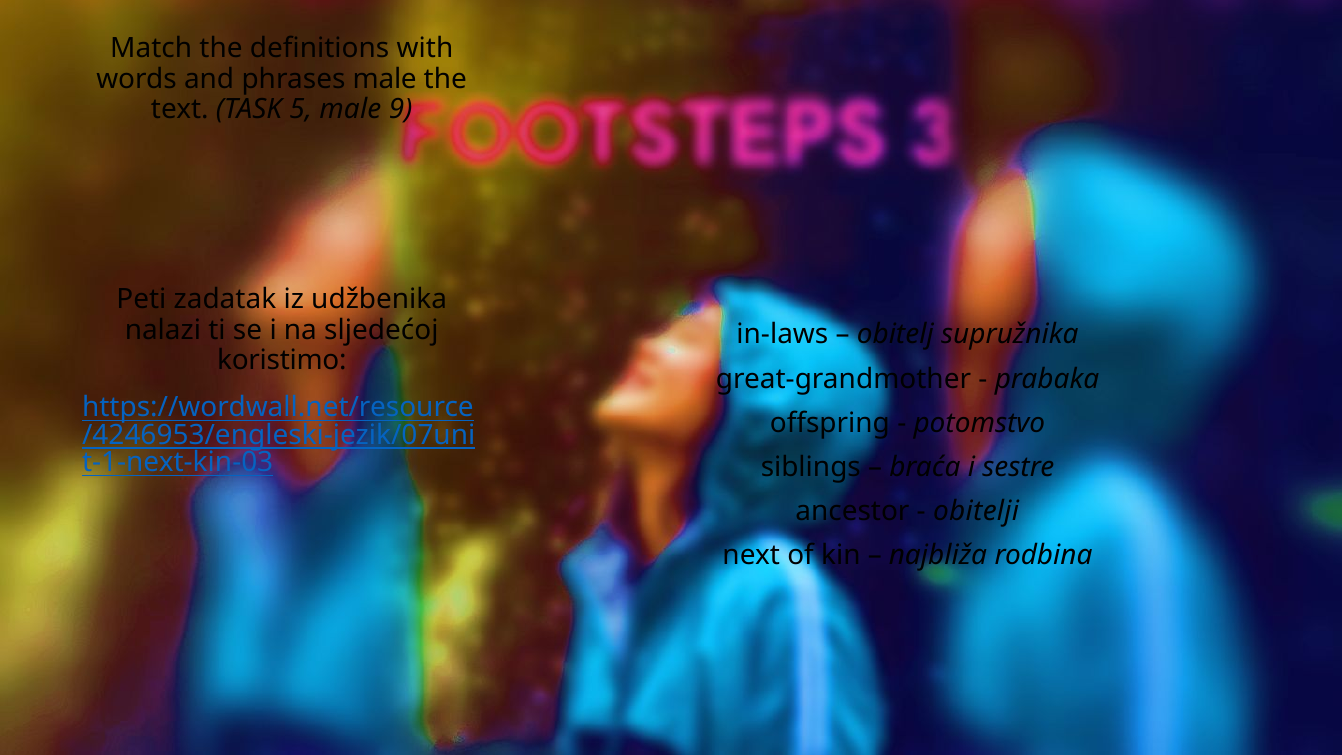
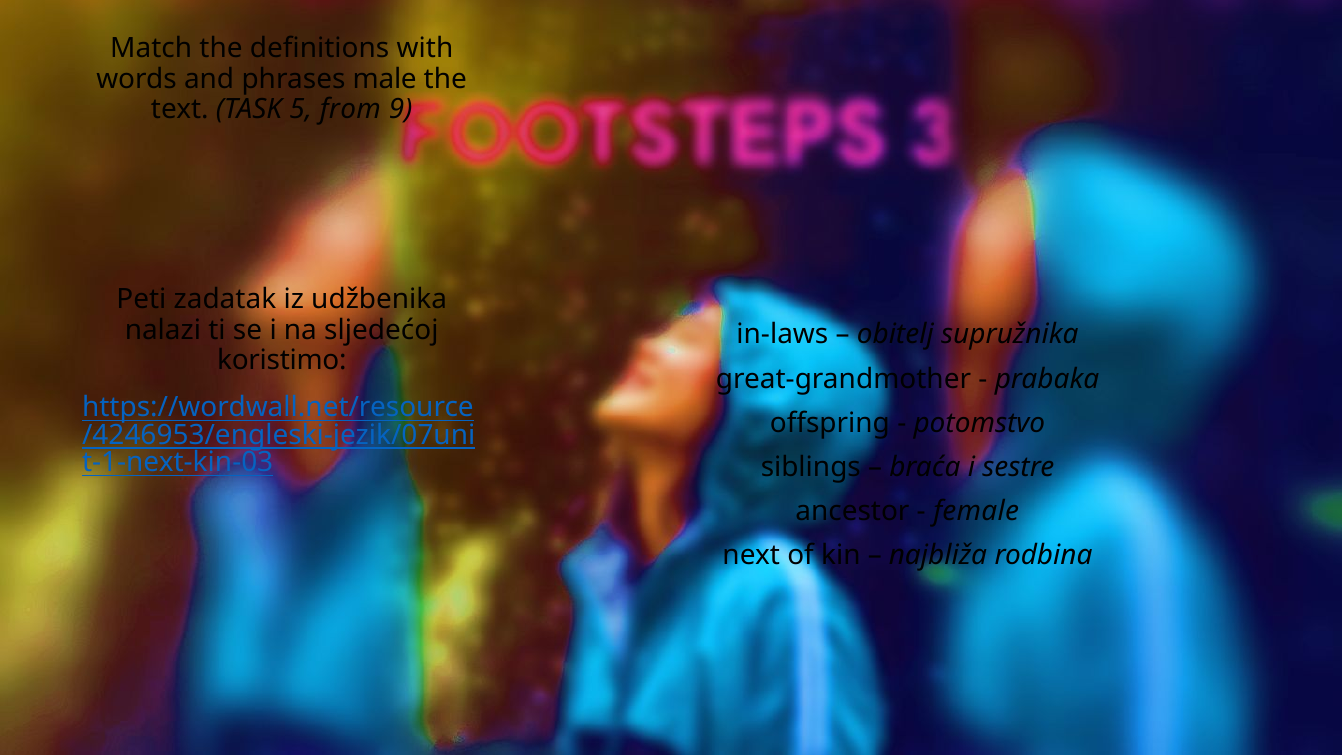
5 male: male -> from (350, 109)
obitelji: obitelji -> female (976, 511)
